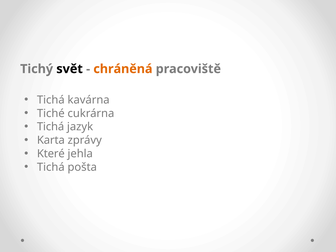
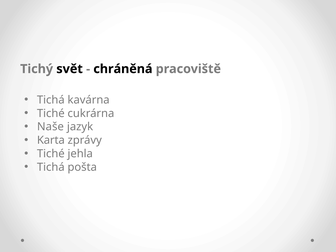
chráněná colour: orange -> black (123, 69)
Tichá: Tichá -> Naše (50, 127)
Které: Které -> Tiché (51, 154)
